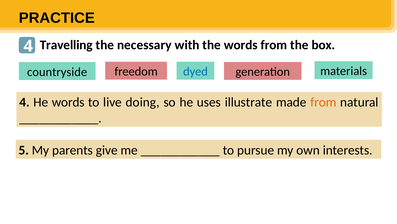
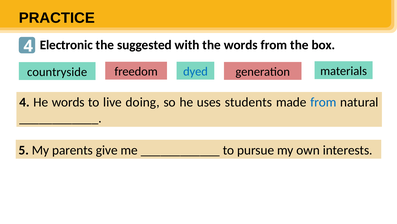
Travelling: Travelling -> Electronic (66, 45)
necessary: necessary -> suggested (144, 45)
illustrate: illustrate -> students (248, 102)
from colour: orange -> blue (323, 102)
